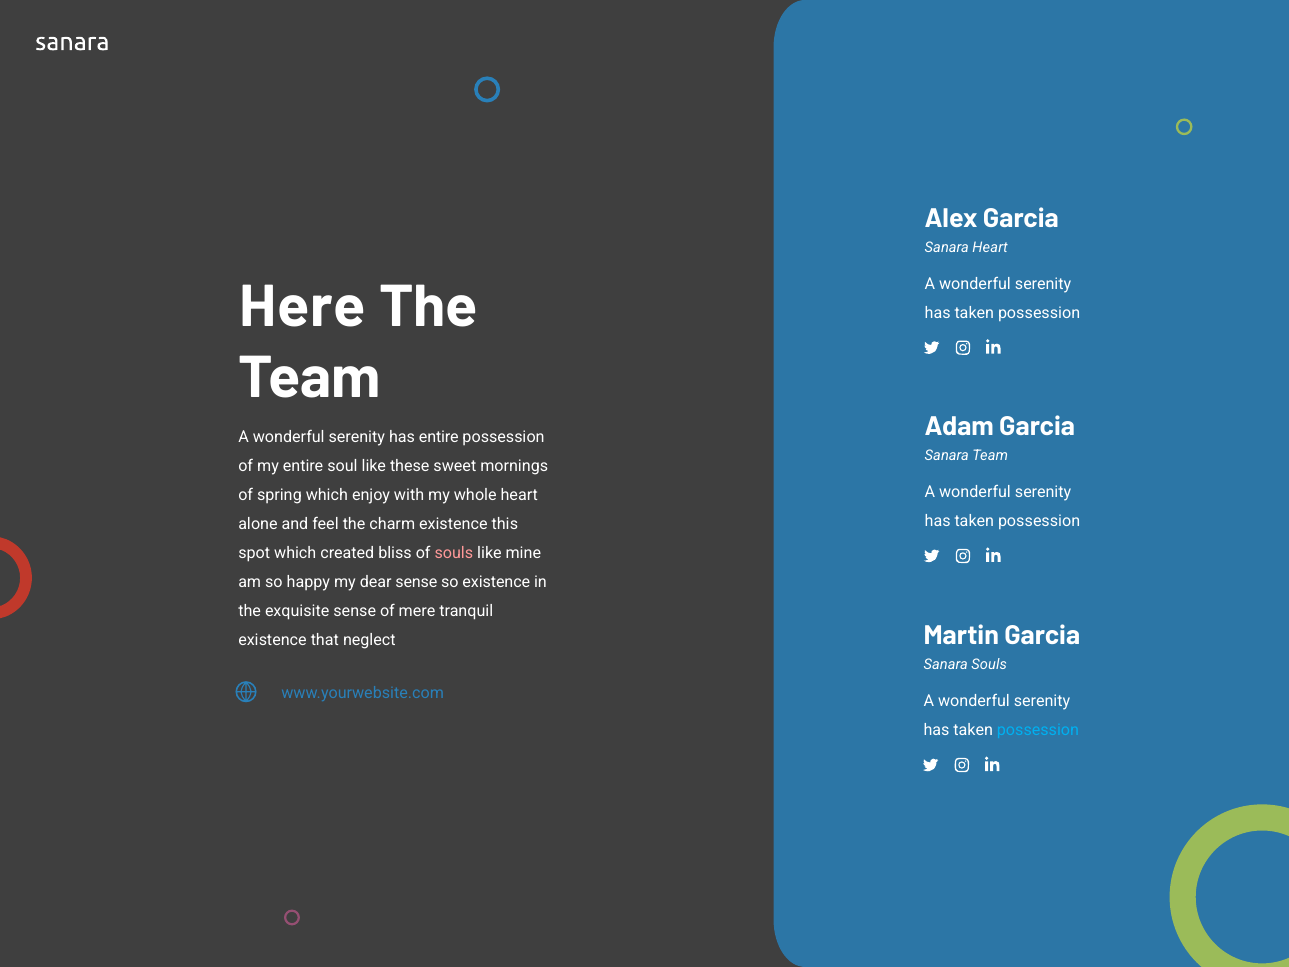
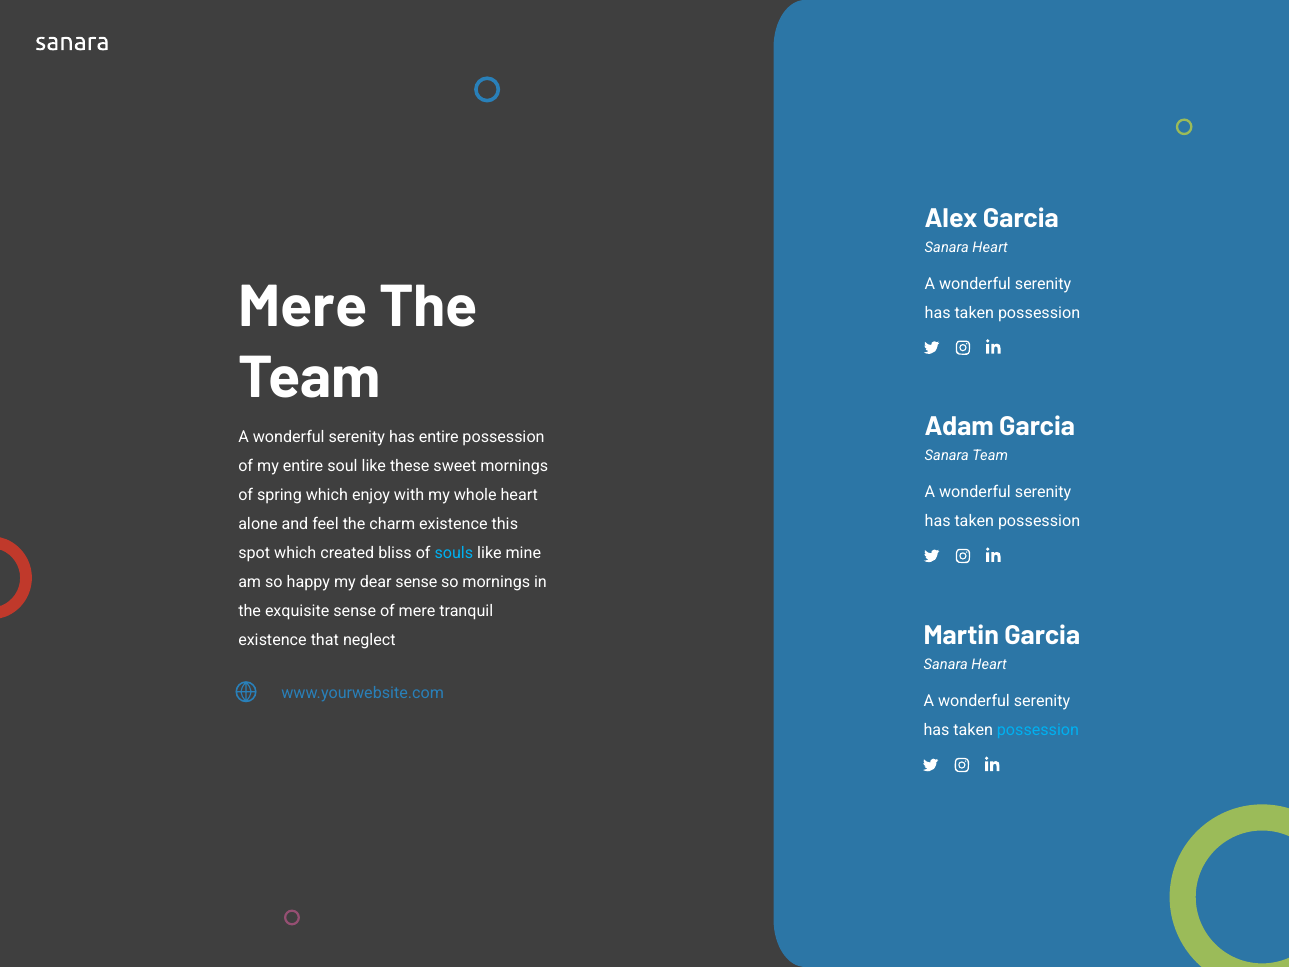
Here: Here -> Mere (303, 307)
souls colour: pink -> light blue (454, 553)
so existence: existence -> mornings (496, 582)
Souls: Souls -> Heart (989, 665)
